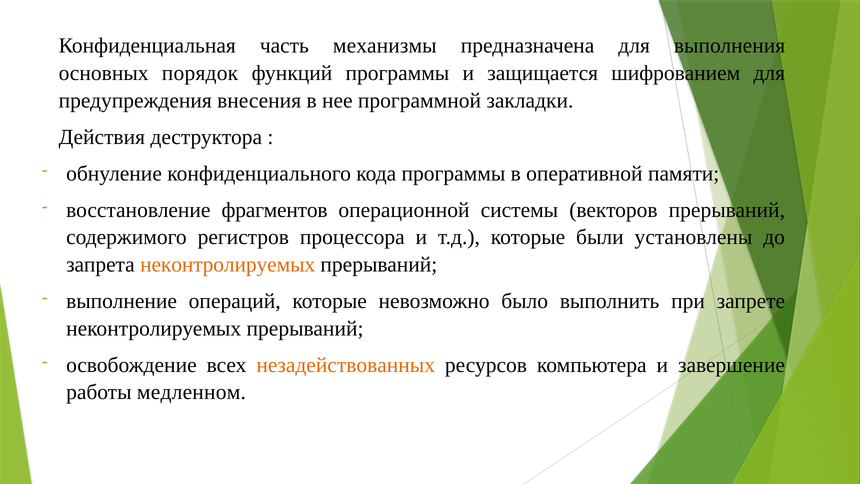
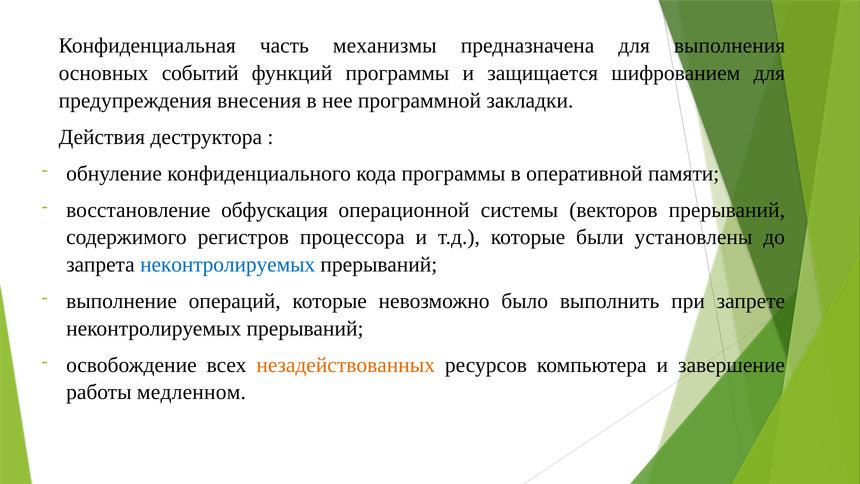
порядок: порядок -> событий (200, 73)
фрагментов: фрагментов -> обфускация (275, 210)
неконтролируемых colour: orange -> blue (228, 264)
